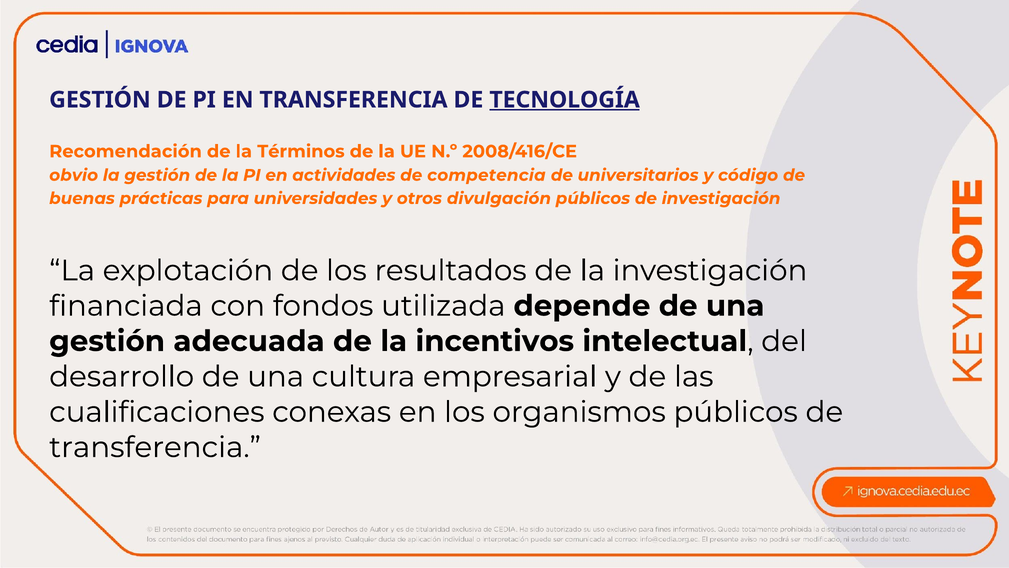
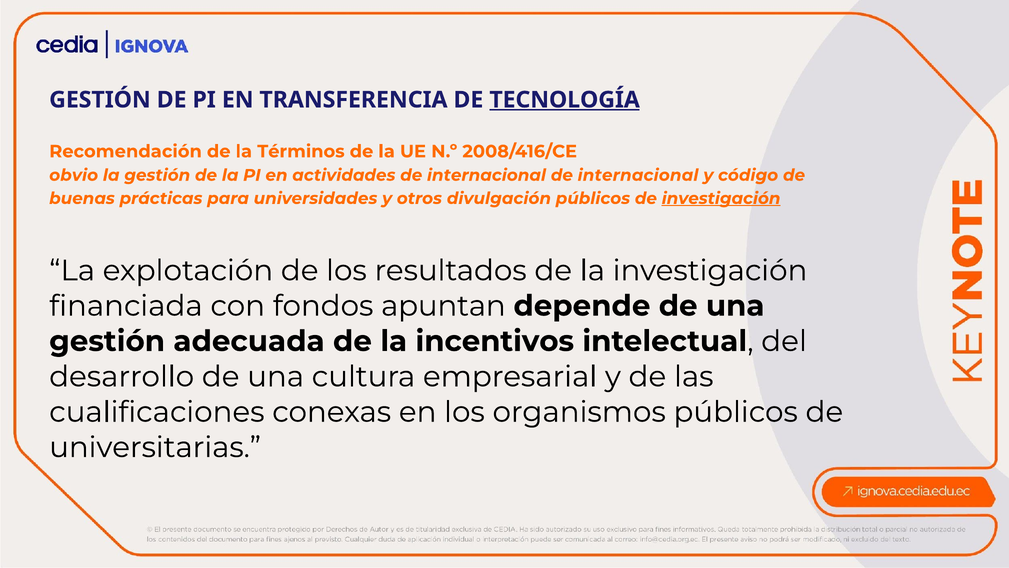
actividades de competencia: competencia -> internacional (486, 175)
universitarios: universitarios -> internacional (638, 175)
investigación underline: none -> present (721, 198)
utilizada: utilizada -> apuntan (443, 306)
transferencia: transferencia -> universitarias (155, 447)
